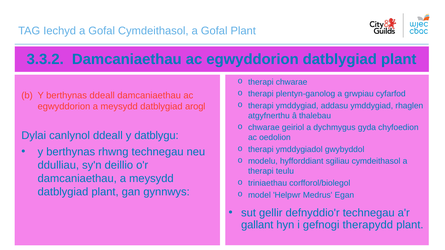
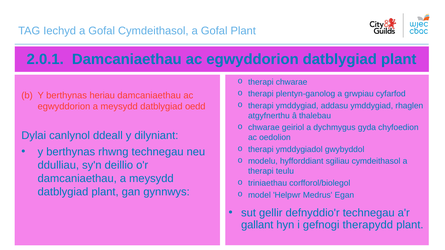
3.3.2: 3.3.2 -> 2.0.1 (45, 59)
berthynas ddeall: ddeall -> heriau (102, 96)
arogl: arogl -> oedd (195, 107)
datblygu: datblygu -> dilyniant (156, 136)
